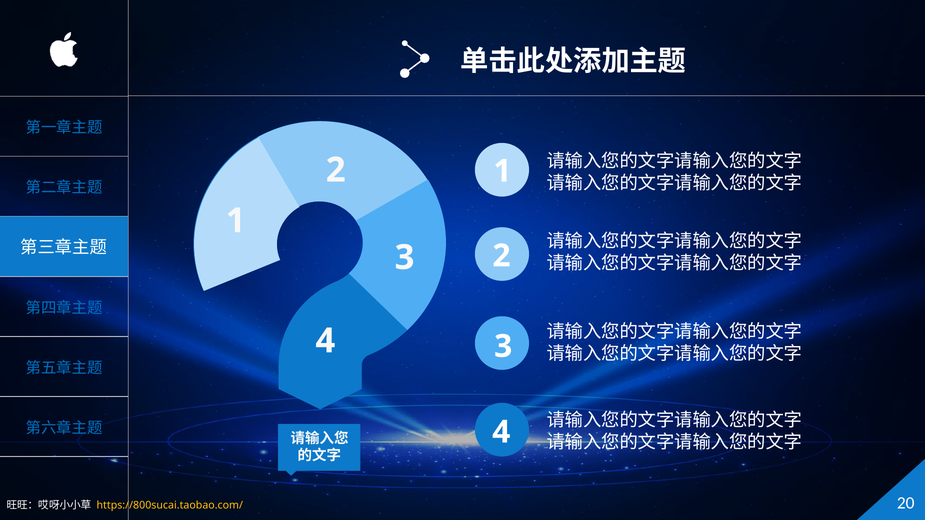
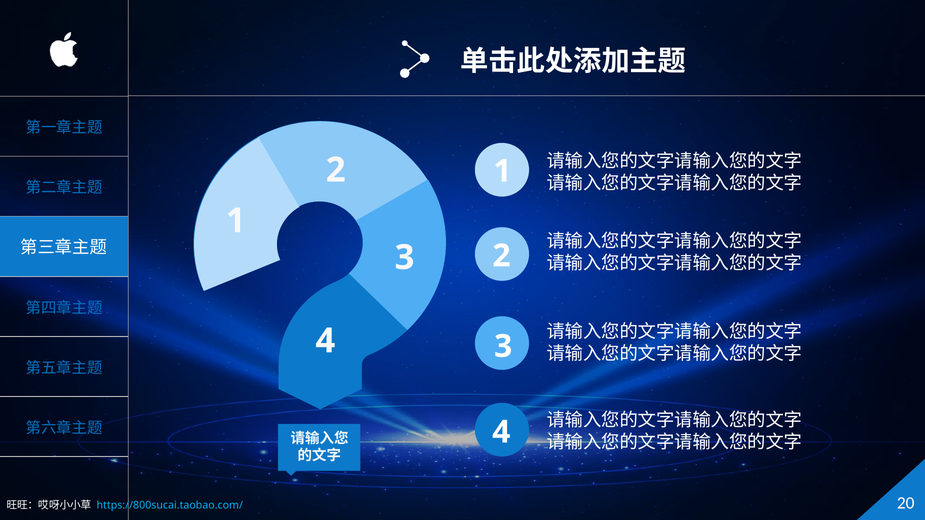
https://800sucai.taobao.com/ colour: yellow -> light blue (170, 506)
